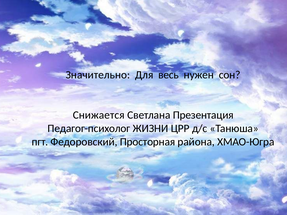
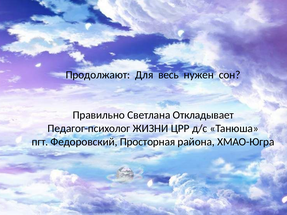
Значительно: Значительно -> Продолжают (98, 75)
Снижается: Снижается -> Правильно (99, 115)
Презентация: Презентация -> Откладывает (203, 115)
